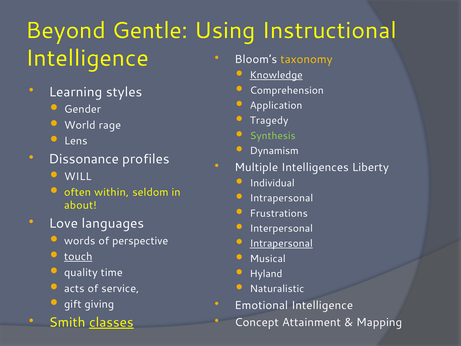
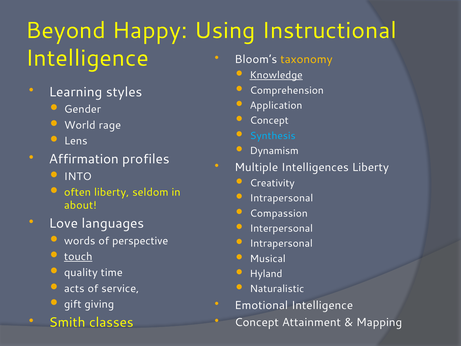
Gentle: Gentle -> Happy (150, 30)
Tragedy: Tragedy -> Concept (269, 121)
Synthesis colour: light green -> light blue (273, 136)
Dissonance: Dissonance -> Affirmation (84, 159)
WILL: WILL -> INTO (78, 176)
Individual: Individual -> Creativity (272, 183)
often within: within -> liberty (112, 192)
Frustrations: Frustrations -> Compassion (279, 213)
Intrapersonal underline: present -> none (281, 243)
classes underline: present -> none (111, 322)
